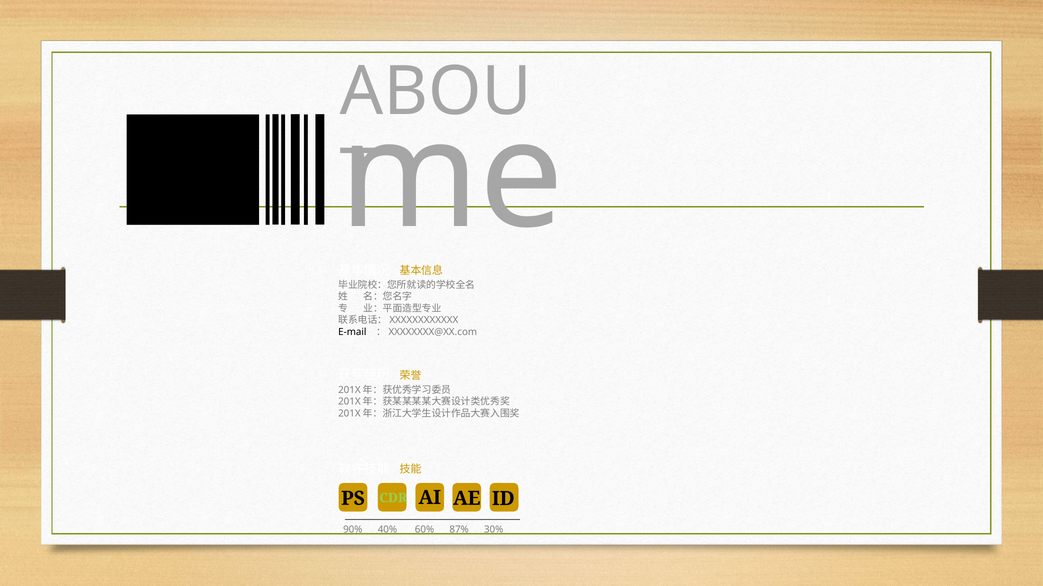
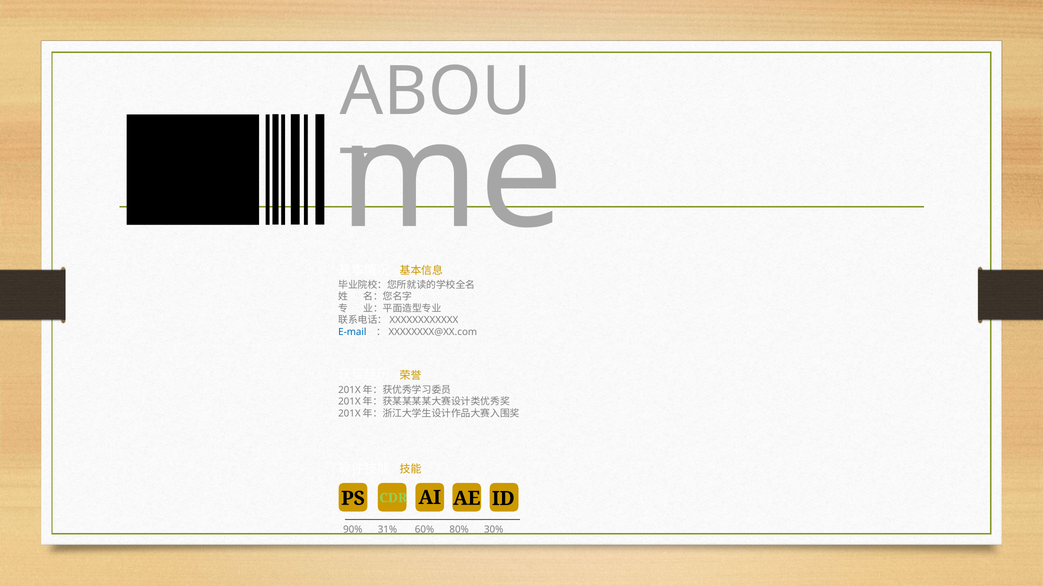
E-mail colour: black -> blue (352, 332)
40%: 40% -> 31% (387, 530)
87%: 87% -> 80% (459, 530)
